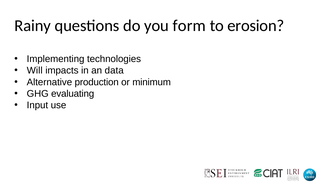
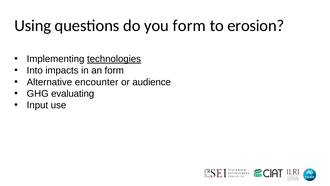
Rainy: Rainy -> Using (33, 26)
technologies underline: none -> present (114, 59)
Will: Will -> Into (35, 70)
an data: data -> form (114, 70)
production: production -> encounter (97, 82)
minimum: minimum -> audience (152, 82)
